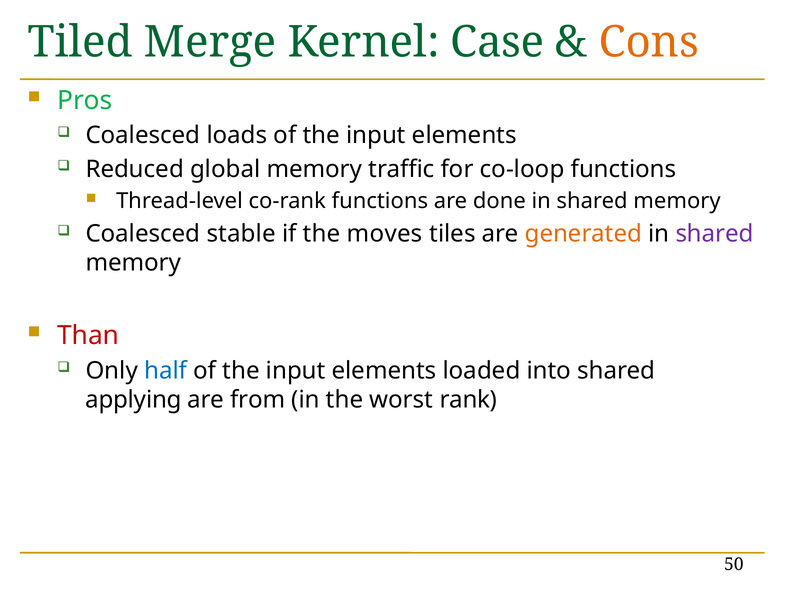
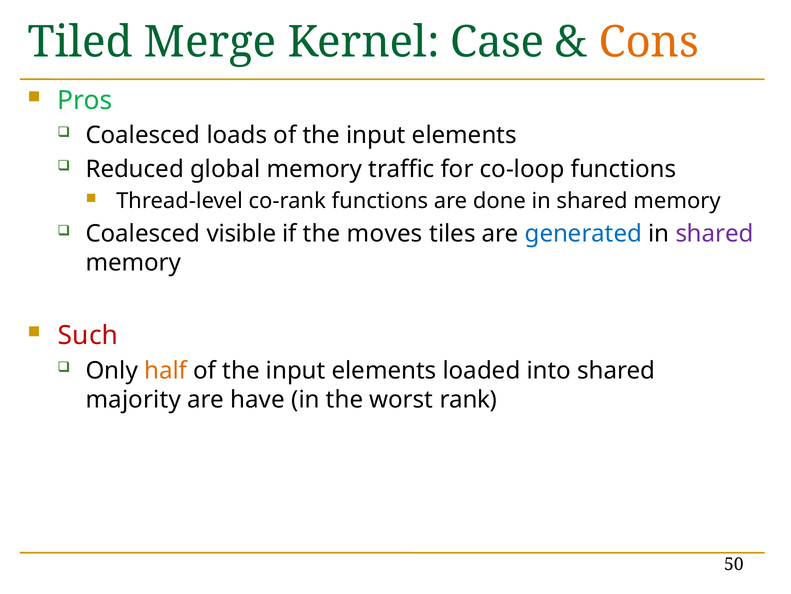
stable: stable -> visible (241, 234)
generated colour: orange -> blue (583, 234)
Than: Than -> Such (88, 335)
half colour: blue -> orange (166, 370)
applying: applying -> majority (133, 399)
from: from -> have (258, 399)
